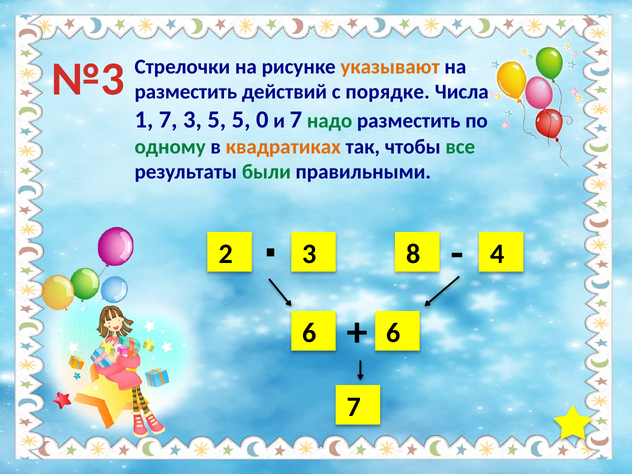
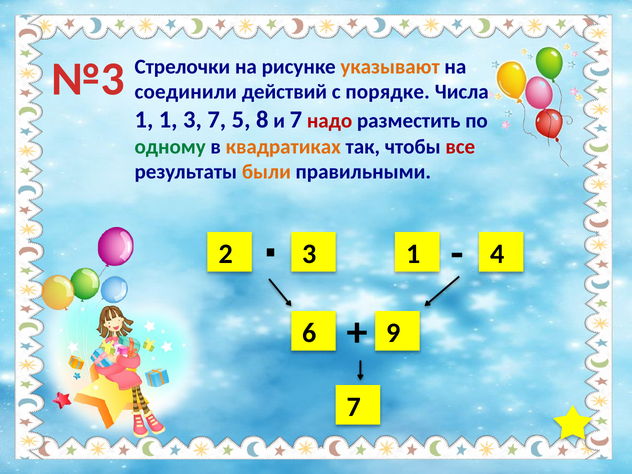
разместить: разместить -> соединили (186, 92)
1 7: 7 -> 1 (168, 119)
3 5: 5 -> 7 (217, 119)
0: 0 -> 8 (262, 119)
надо colour: green -> red (330, 121)
все colour: green -> red (460, 147)
были colour: green -> orange (266, 172)
3 8: 8 -> 1 (413, 254)
6 6: 6 -> 9 (393, 333)
